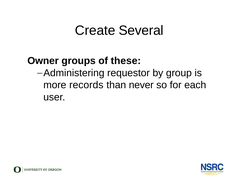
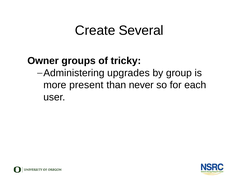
these: these -> tricky (126, 61)
requestor: requestor -> upgrades (128, 73)
records: records -> present (86, 85)
